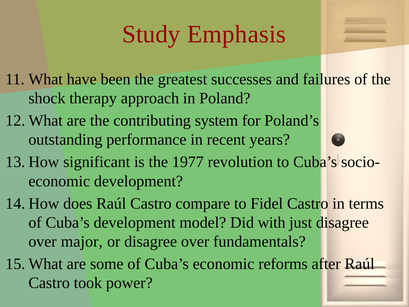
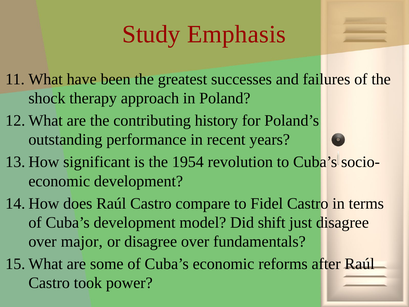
system: system -> history (216, 120)
1977: 1977 -> 1954 (188, 162)
with: with -> shift (272, 222)
